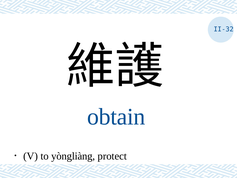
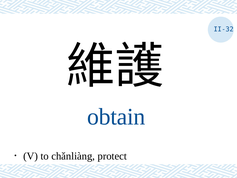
yòngliàng: yòngliàng -> chǎnliàng (73, 156)
